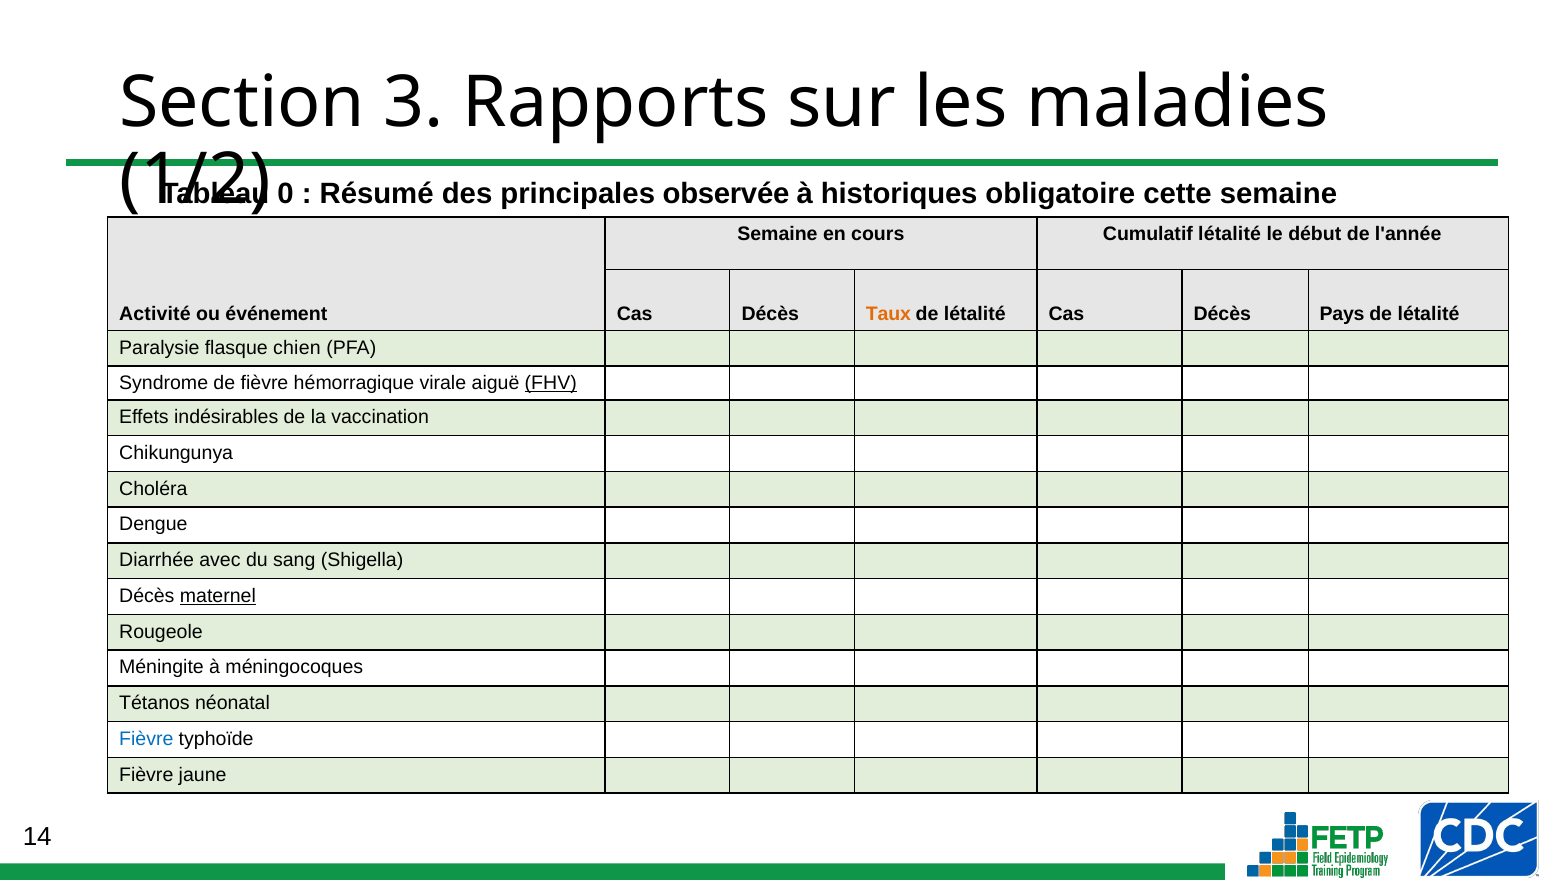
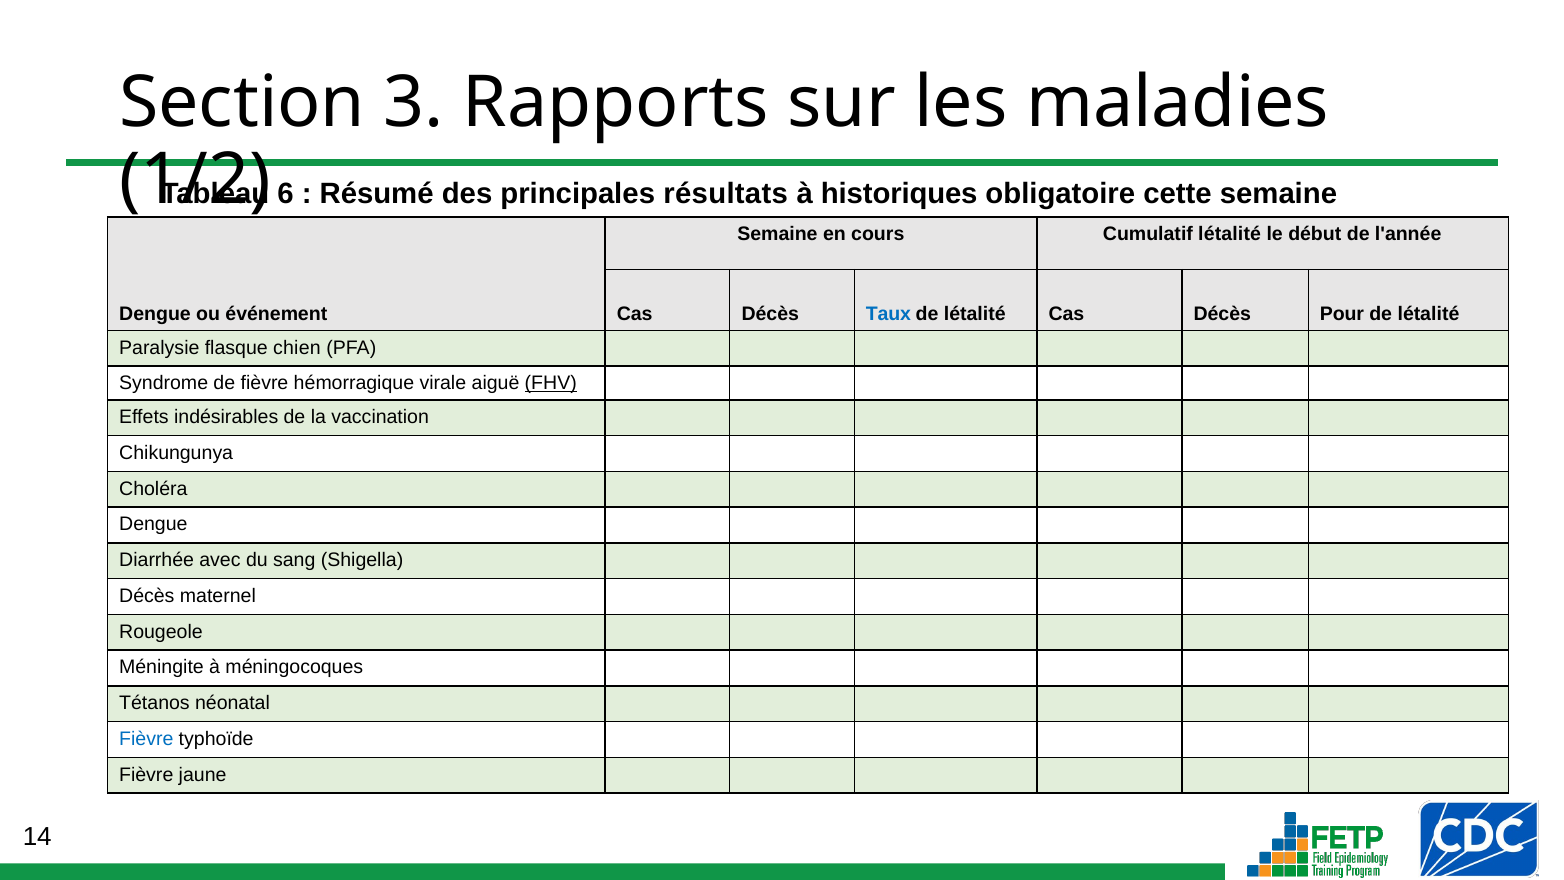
0: 0 -> 6 (286, 193)
observée: observée -> résultats (726, 193)
Activité: Activité -> Dengue (155, 314)
Taux colour: orange -> blue (888, 314)
Pays: Pays -> Pour (1342, 314)
maternel underline: present -> none (218, 596)
